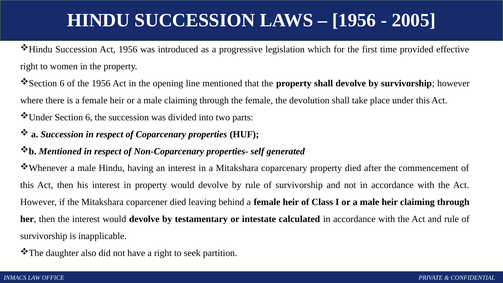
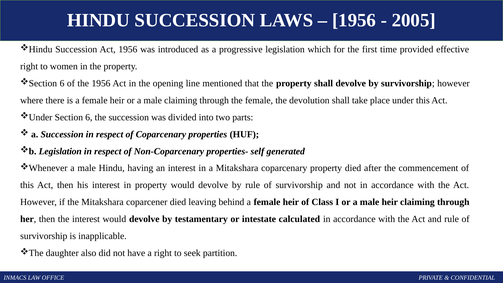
Mentioned: Mentioned -> Legislation (60, 151)
